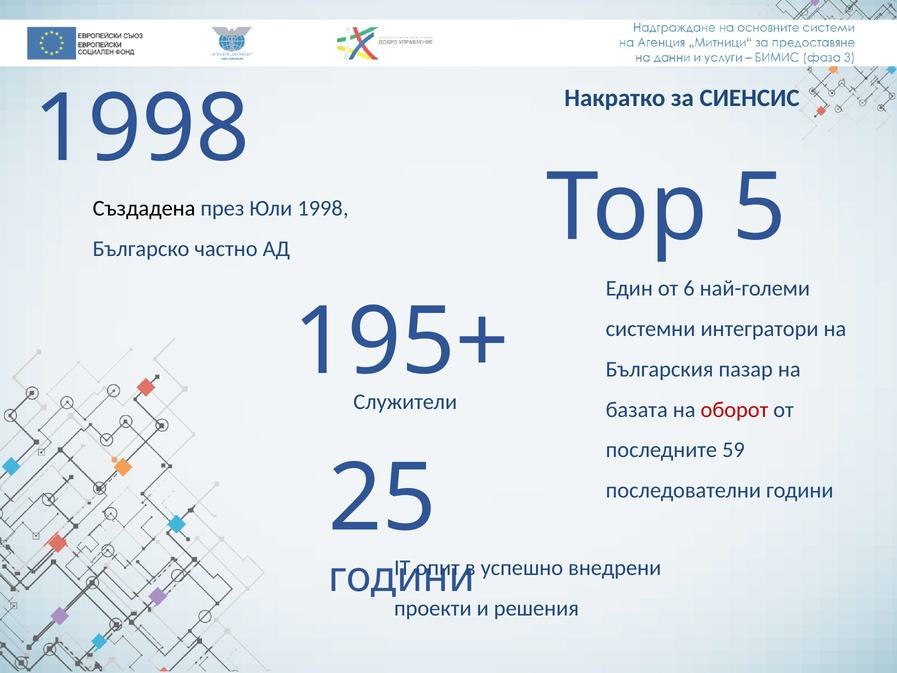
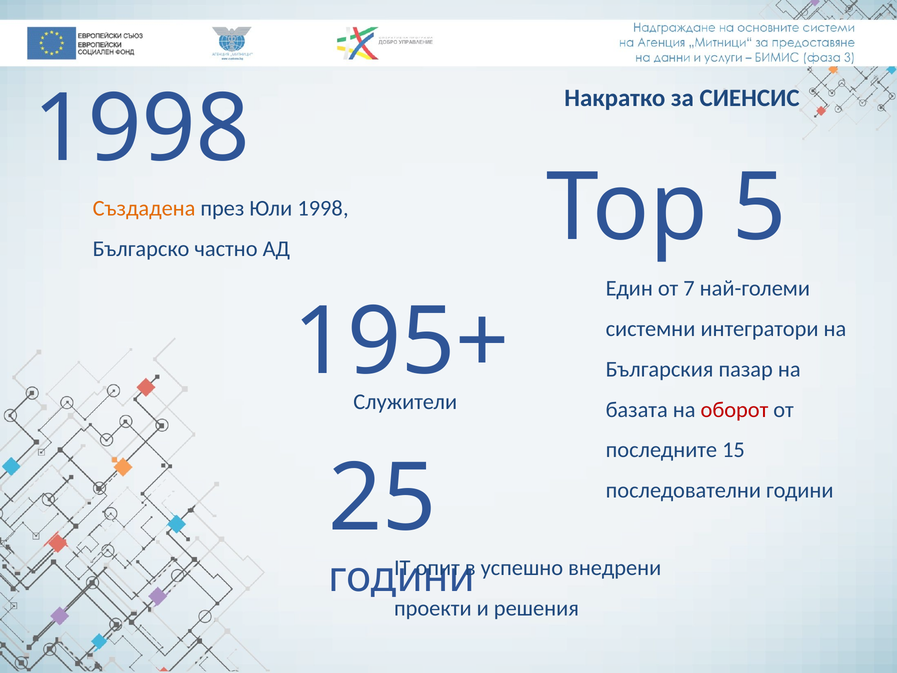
Създадена colour: black -> orange (144, 208)
6: 6 -> 7 (689, 288)
59: 59 -> 15 (733, 450)
